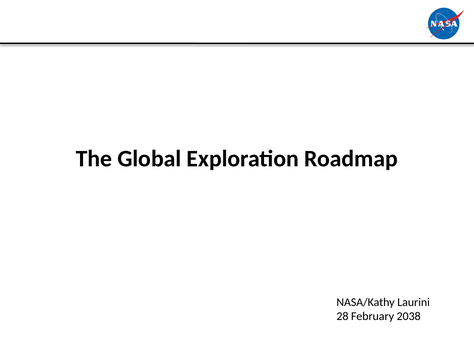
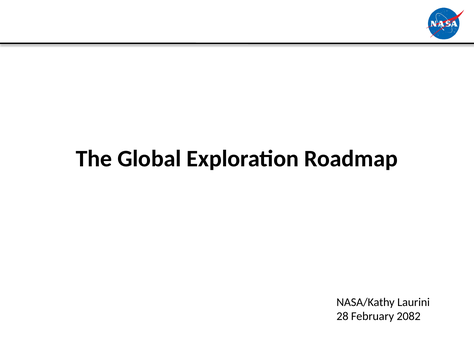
2038: 2038 -> 2082 (409, 317)
